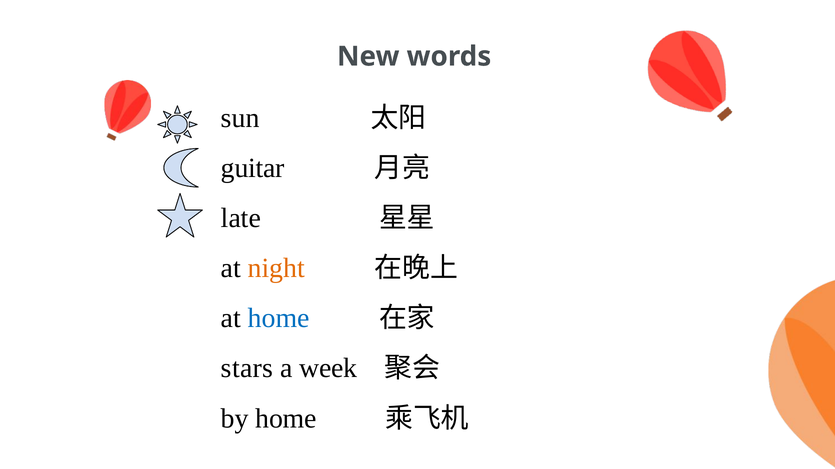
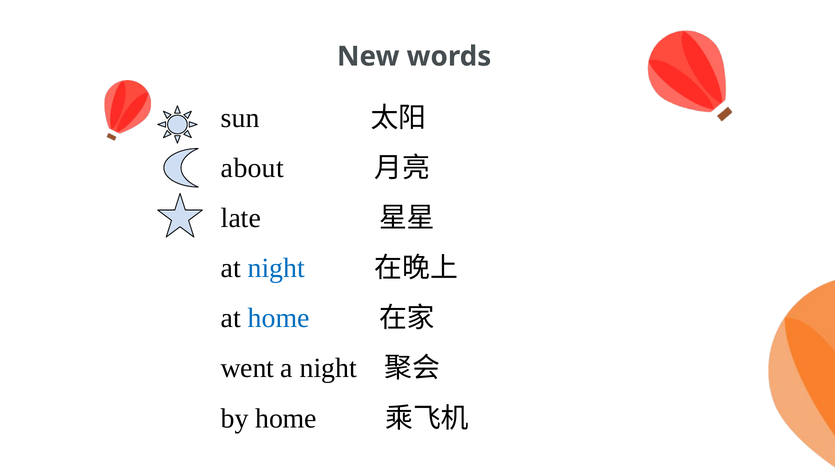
guitar: guitar -> about (252, 168)
night colour: orange -> blue (276, 269)
stars: stars -> went (247, 369)
a week: week -> night (328, 369)
